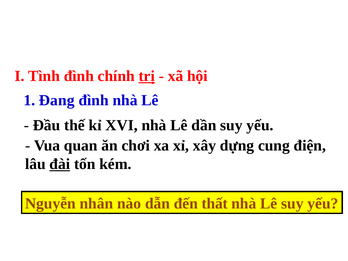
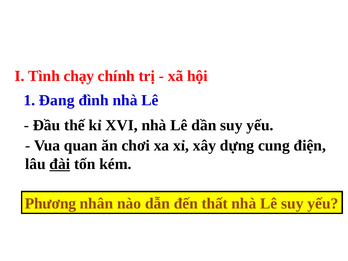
Tình đình: đình -> chạy (79, 76)
trị underline: present -> none (147, 76)
Nguyễn: Nguyễn -> Phương (50, 203)
